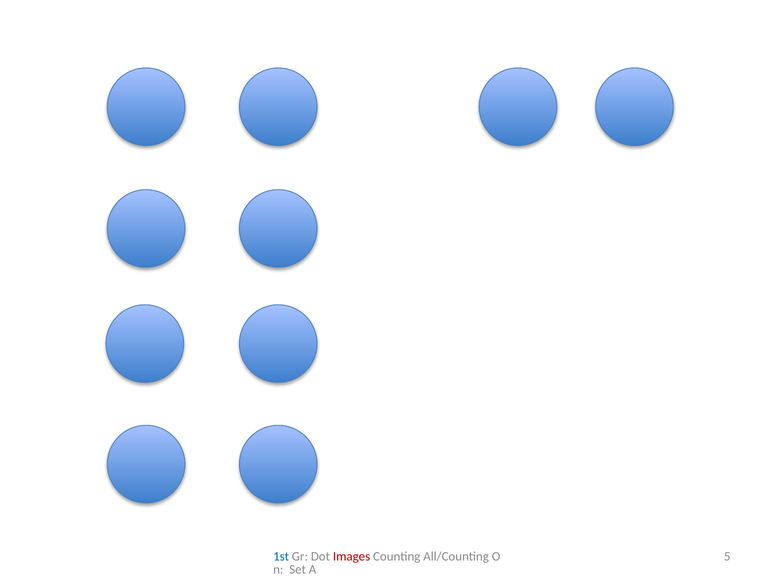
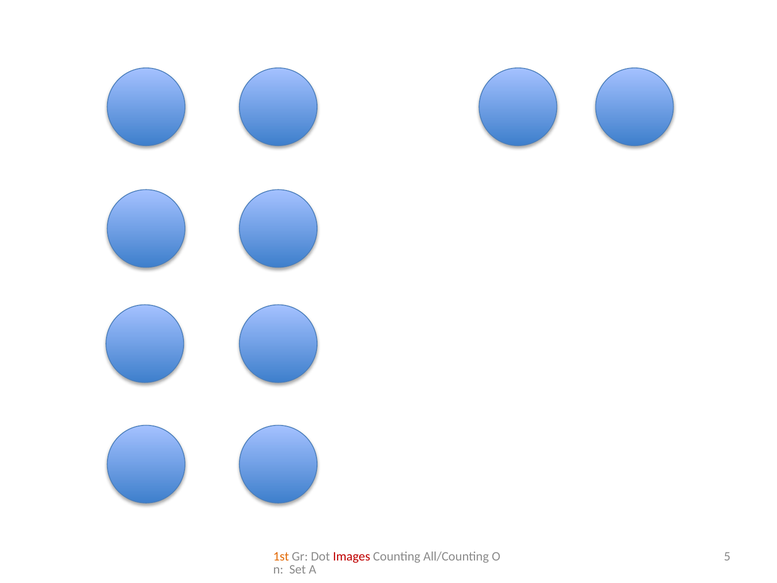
1st colour: blue -> orange (281, 556)
